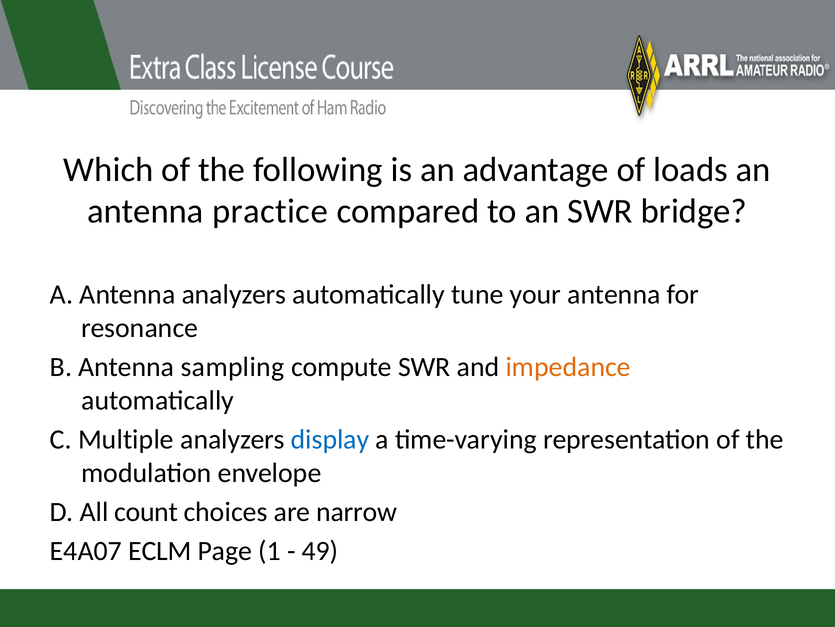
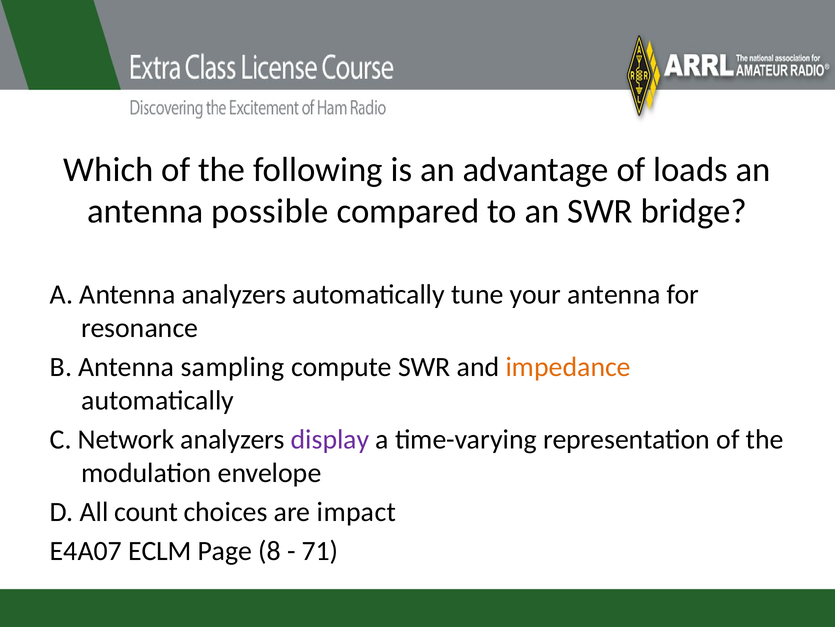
practice: practice -> possible (270, 211)
Multiple: Multiple -> Network (126, 439)
display colour: blue -> purple (330, 439)
narrow: narrow -> impact (356, 511)
1: 1 -> 8 (269, 550)
49: 49 -> 71 (320, 550)
